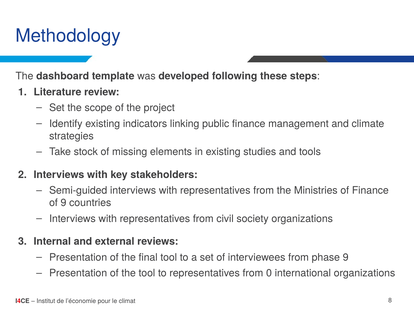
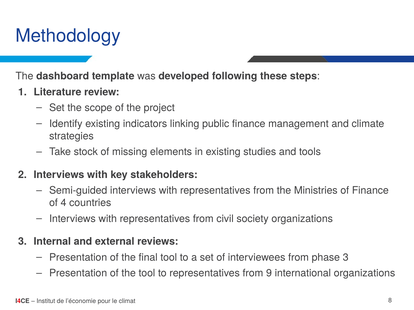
of 9: 9 -> 4 (63, 203)
phase 9: 9 -> 3 (346, 258)
0: 0 -> 9 (269, 274)
